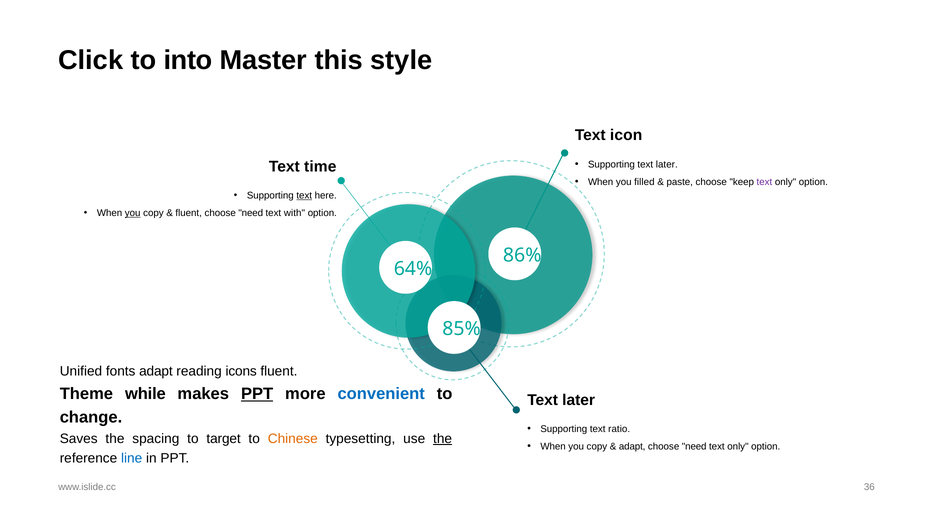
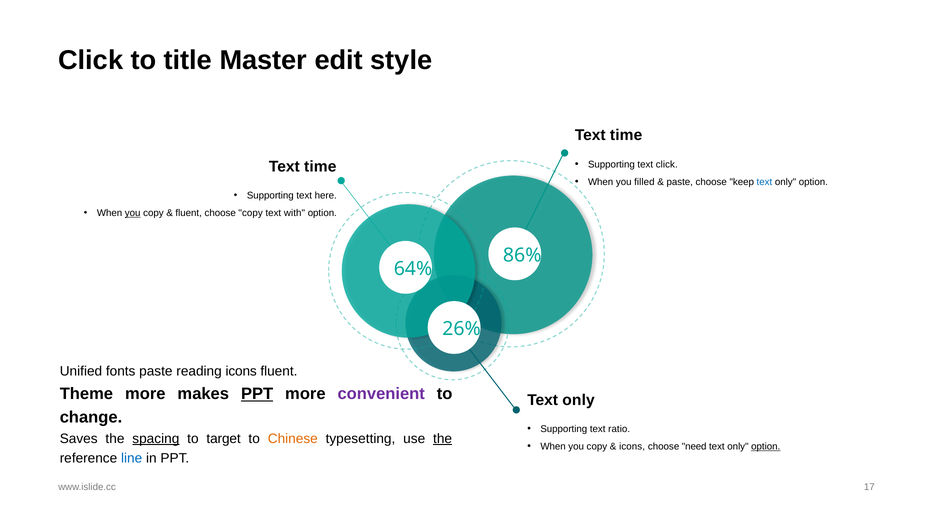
into: into -> title (188, 60)
this: this -> edit (339, 60)
icon: icon -> time (626, 135)
later: later -> click (667, 164)
text colour: purple -> blue (764, 182)
text underline: present -> none (304, 196)
need: need -> copy (251, 213)
85%: 85% -> 26% (462, 329)
fonts adapt: adapt -> paste (156, 371)
Theme while: while -> more (145, 394)
convenient colour: blue -> purple (381, 394)
later: later -> only (579, 400)
spacing underline: none -> present (156, 438)
adapt: adapt -> icons (632, 446)
option underline: none -> present (766, 446)
36: 36 -> 17 (869, 487)
